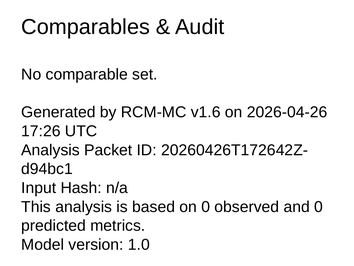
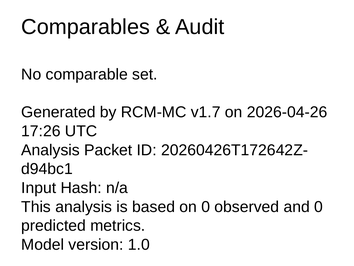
v1.6: v1.6 -> v1.7 (206, 112)
